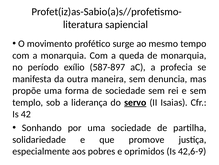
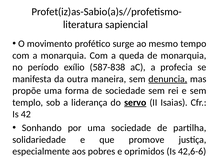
587-897: 587-897 -> 587-838 (107, 67)
denuncia underline: none -> present (168, 79)
42,6-9: 42,6-9 -> 42,6-6 (192, 151)
